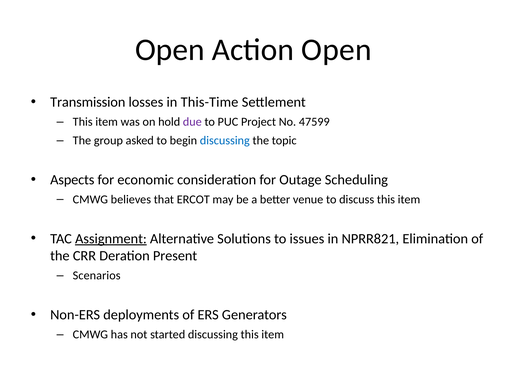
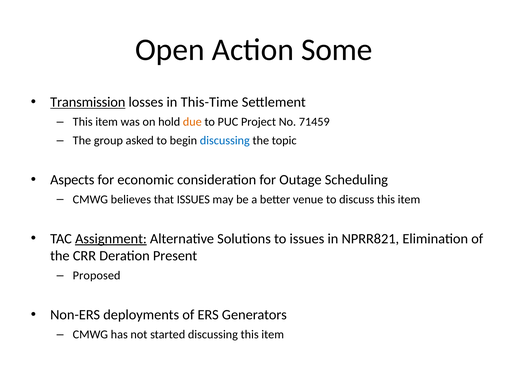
Action Open: Open -> Some (337, 50)
Transmission underline: none -> present (88, 102)
due colour: purple -> orange (192, 122)
47599: 47599 -> 71459 (314, 122)
that ERCOT: ERCOT -> ISSUES (193, 200)
Scenarios: Scenarios -> Proposed (97, 276)
